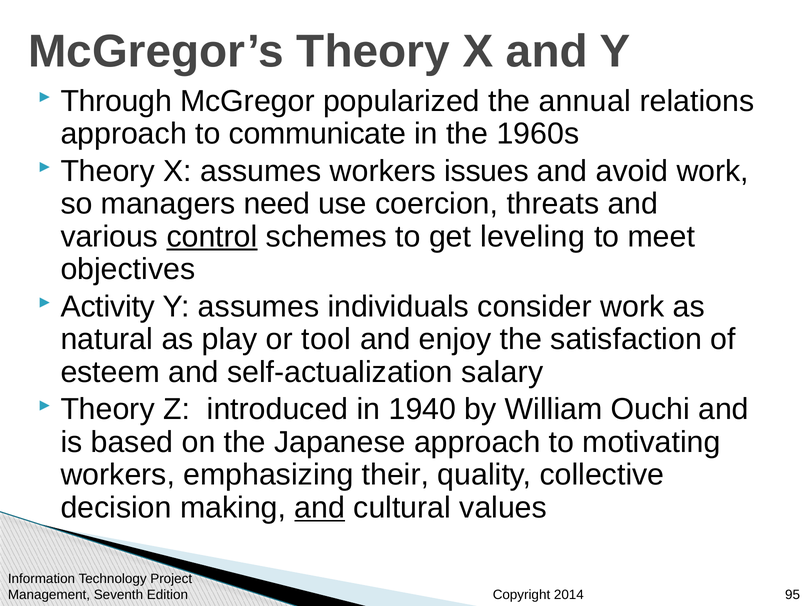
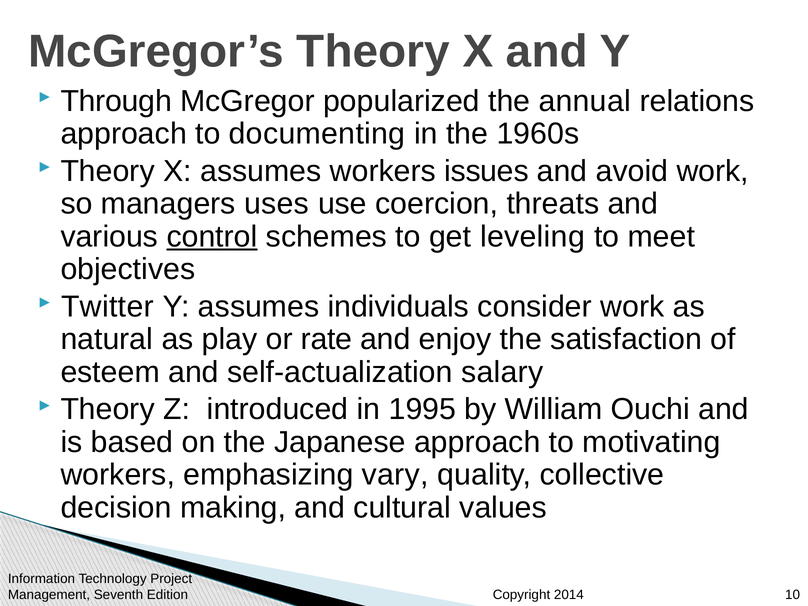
communicate: communicate -> documenting (317, 134)
need: need -> uses (277, 204)
Activity: Activity -> Twitter (107, 307)
tool: tool -> rate (327, 339)
1940: 1940 -> 1995 (422, 409)
their: their -> vary (395, 475)
and underline: present -> none (320, 508)
95: 95 -> 10 (793, 595)
